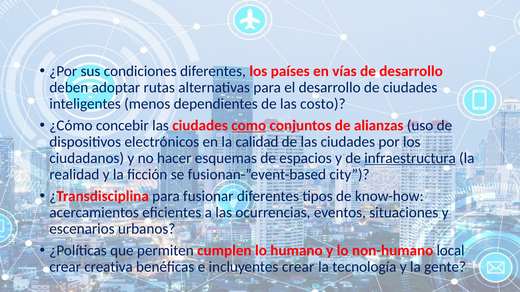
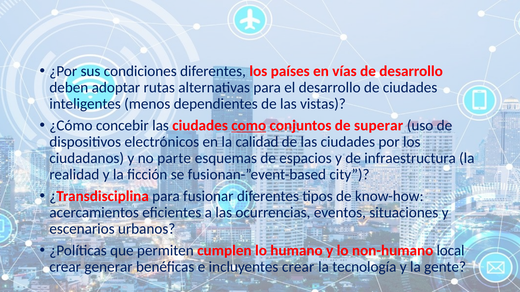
costo: costo -> vistas (323, 104)
alianzas: alianzas -> superar (379, 126)
hacer: hacer -> parte (174, 158)
infraestructura underline: present -> none (410, 158)
creativa: creativa -> generar (108, 267)
